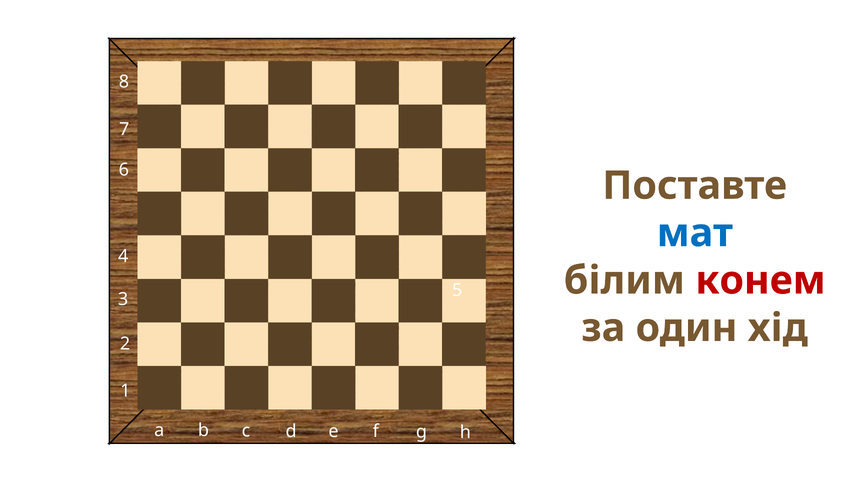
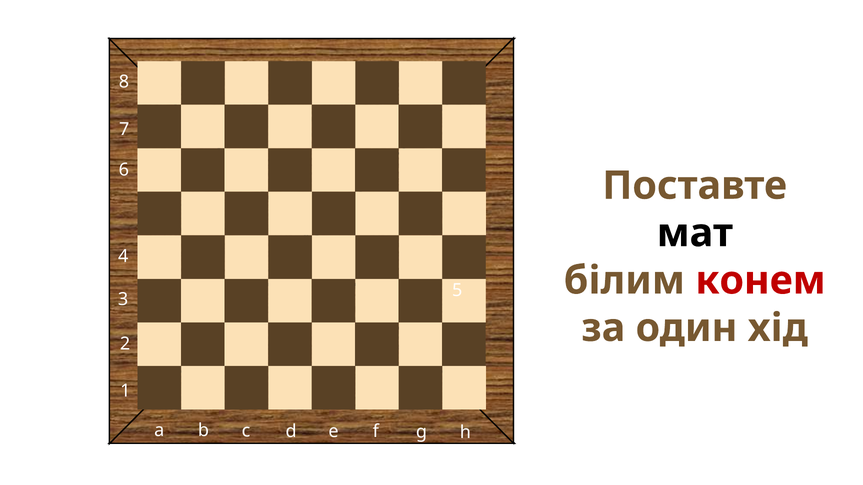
мат colour: blue -> black (695, 233)
